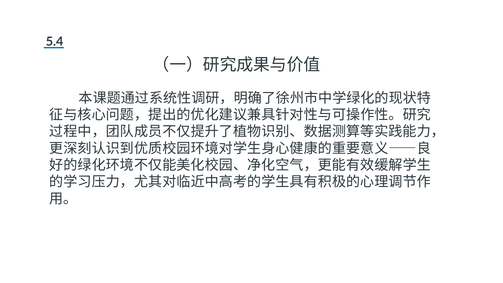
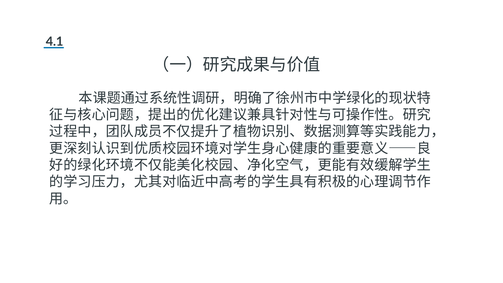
5.4: 5.4 -> 4.1 (55, 42)
